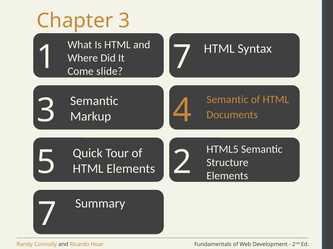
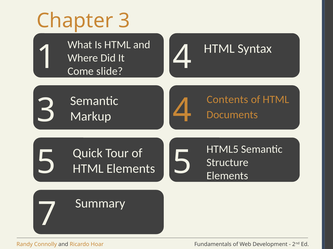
1 7: 7 -> 4 (182, 57)
Semantic: Semantic -> Contents (227, 100)
5 2: 2 -> 5 (182, 163)
